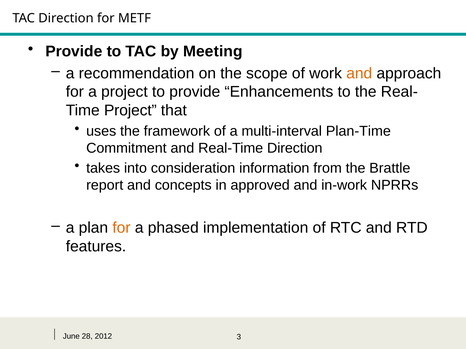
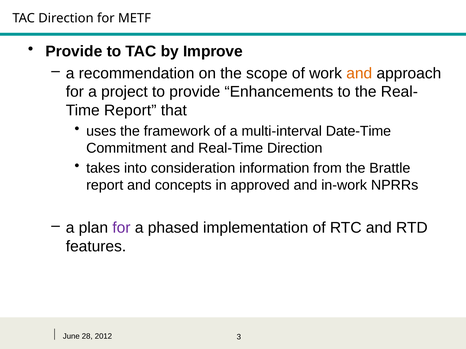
Meeting: Meeting -> Improve (213, 52)
Project: Project -> Report (130, 111)
Plan-Time: Plan-Time -> Date-Time (358, 131)
for colour: orange -> purple (121, 228)
